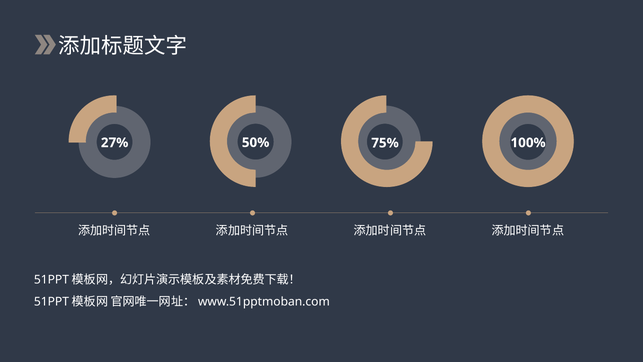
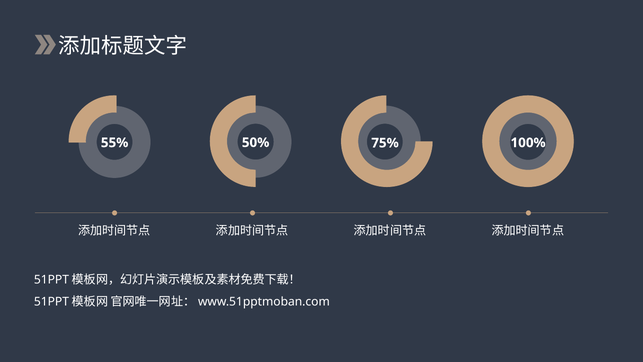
27%: 27% -> 55% (115, 143)
